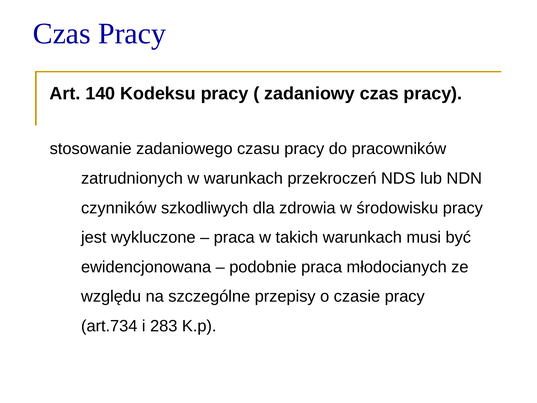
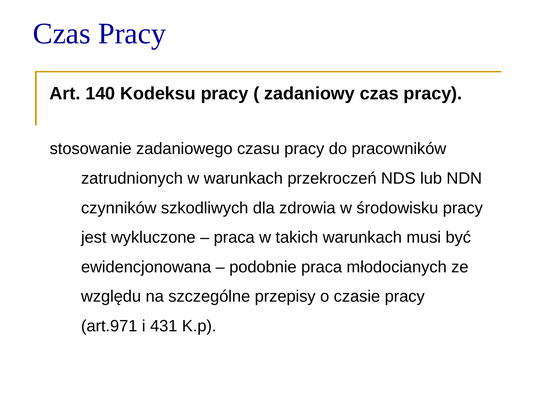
art.734: art.734 -> art.971 (109, 326)
283: 283 -> 431 (164, 326)
